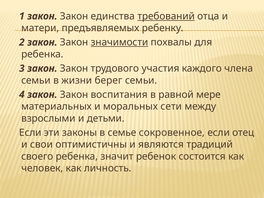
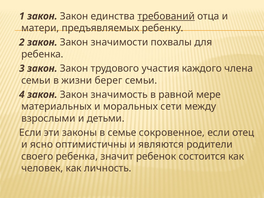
значимости underline: present -> none (119, 42)
воспитания: воспитания -> значимость (119, 95)
свои: свои -> ясно (41, 144)
традиций: традиций -> родители (210, 144)
